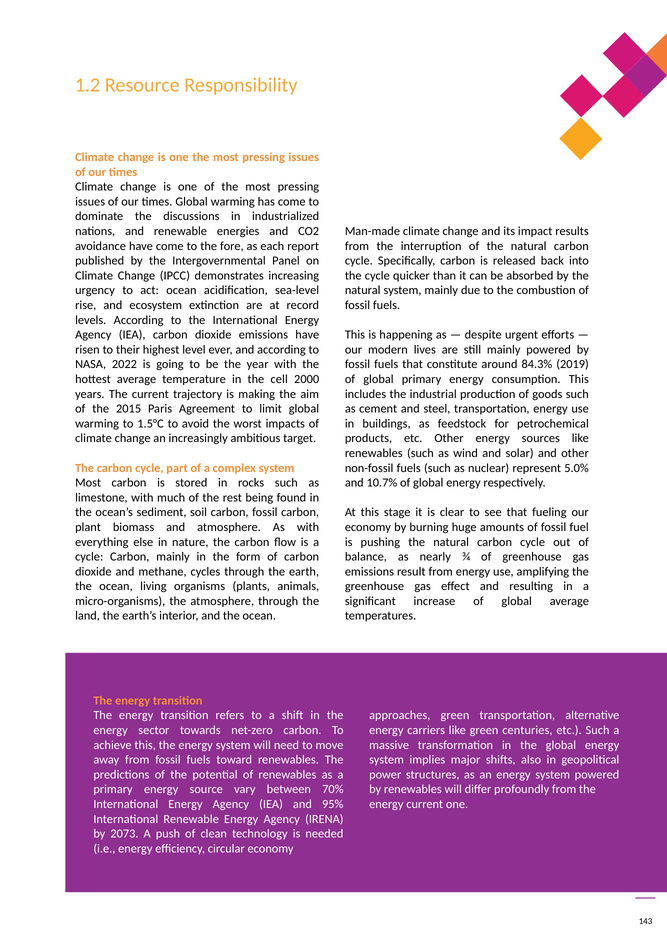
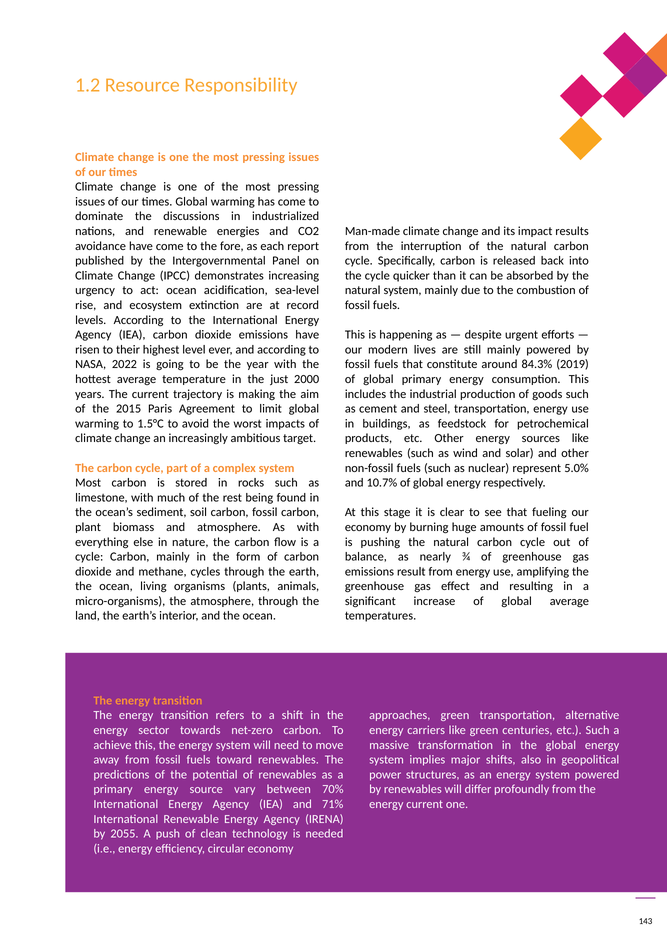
cell: cell -> just (279, 379)
95%: 95% -> 71% (333, 804)
2073: 2073 -> 2055 (124, 834)
